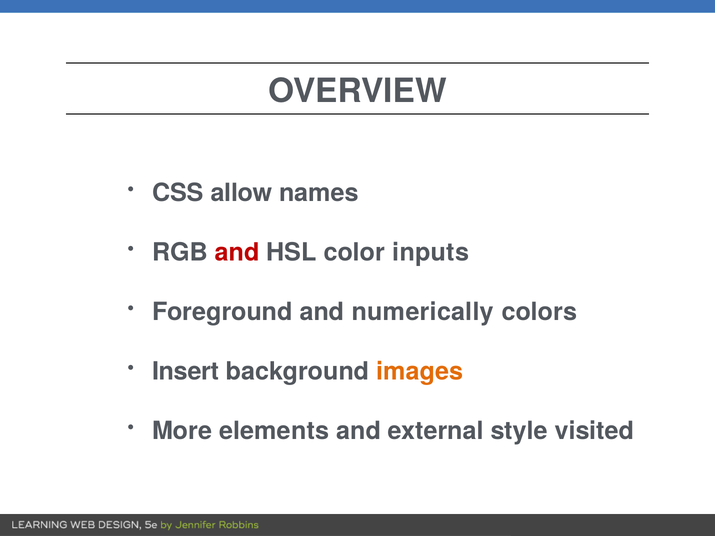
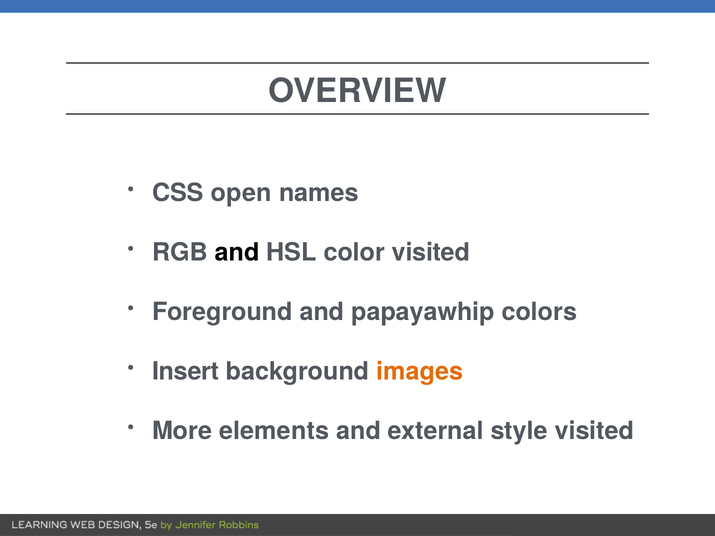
allow: allow -> open (241, 193)
and colour: red -> black (237, 253)
color inputs: inputs -> visited (431, 253)
numerically: numerically -> papayawhip (423, 312)
